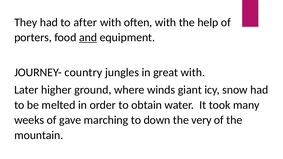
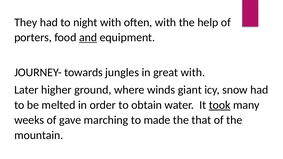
after: after -> night (85, 22)
country: country -> towards (83, 72)
took underline: none -> present (220, 105)
down: down -> made (157, 120)
very: very -> that (201, 120)
